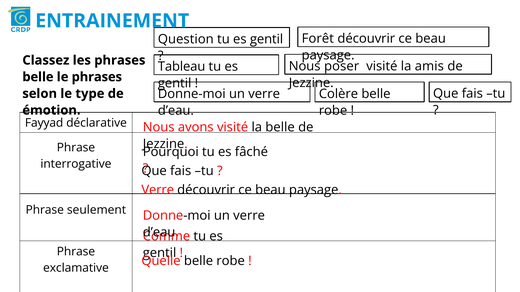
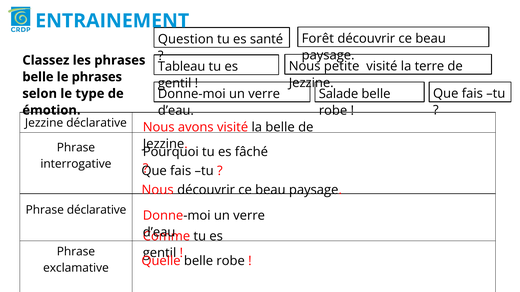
gentil: gentil -> santé (267, 39)
poser: poser -> petite (342, 66)
amis: amis -> terre (429, 66)
Colère: Colère -> Salade (339, 94)
Fayyad: Fayyad -> Jezzine (44, 123)
Verre: Verre -> Nous (158, 190)
Phrase seulement: seulement -> déclarative (97, 210)
